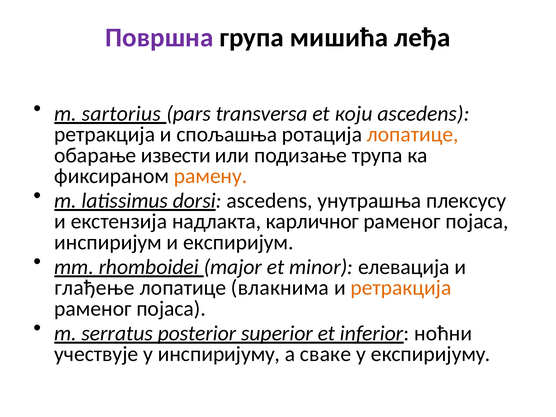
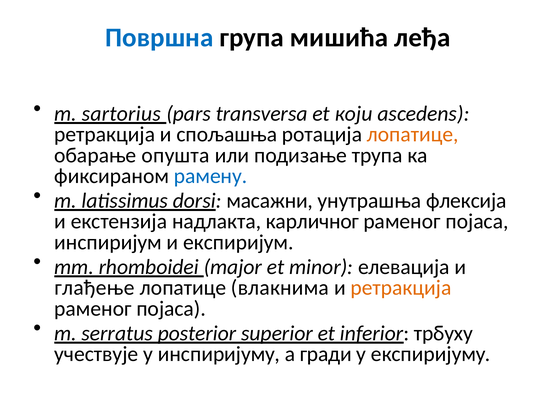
Површна colour: purple -> blue (159, 38)
извести: извести -> опушта (176, 155)
рамену colour: orange -> blue (211, 176)
dorsi ascedens: ascedens -> масажни (270, 201)
плексусу: плексусу -> флексија (466, 201)
ноћни: ноћни -> трбуху (443, 333)
сваке: сваке -> гради (326, 354)
